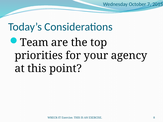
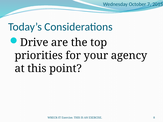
Team: Team -> Drive (34, 43)
